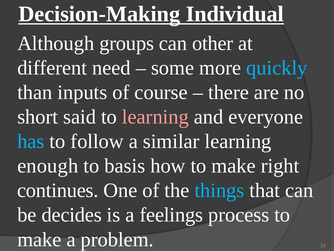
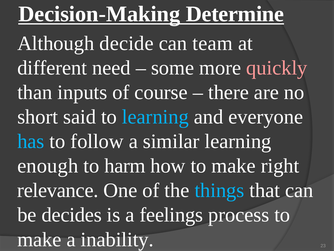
Individual: Individual -> Determine (235, 14)
groups: groups -> decide (126, 43)
other: other -> team (213, 43)
quickly colour: light blue -> pink (277, 68)
learning colour: pink -> light blue (155, 117)
basis: basis -> harm (125, 166)
continues: continues -> relevance (58, 190)
problem: problem -> inability (117, 239)
